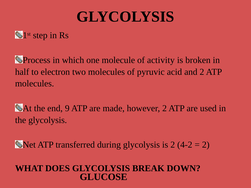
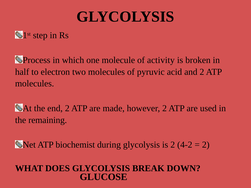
end 9: 9 -> 2 (67, 108)
the glycolysis: glycolysis -> remaining (48, 120)
transferred: transferred -> biochemist (75, 145)
